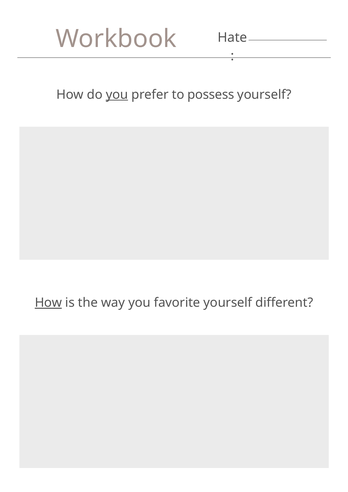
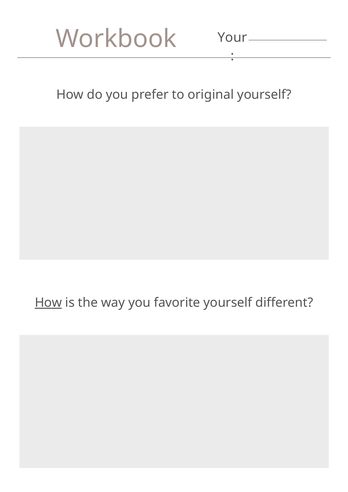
Hate: Hate -> Your (232, 38)
you underline: present -> none (117, 95)
possess: possess -> original (211, 95)
